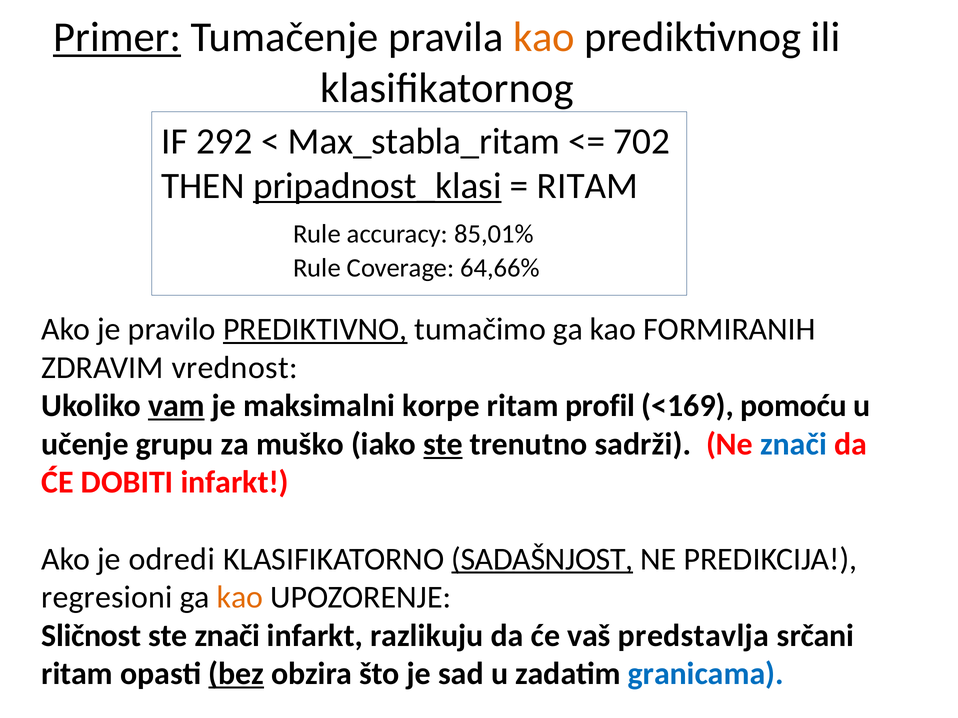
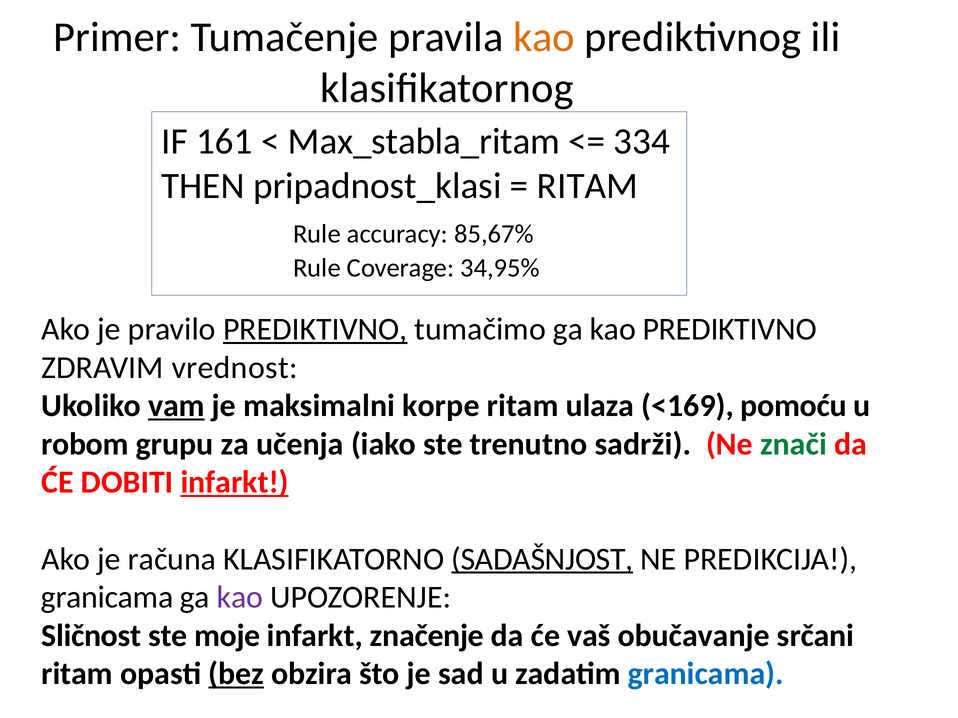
Primer underline: present -> none (117, 37)
292: 292 -> 161 (224, 141)
702: 702 -> 334 (642, 141)
pripadnost_klasi underline: present -> none (377, 186)
85,01%: 85,01% -> 85,67% (494, 234)
64,66%: 64,66% -> 34,95% (500, 268)
kao FORMIRANIH: FORMIRANIH -> PREDIKTIVNO (730, 329)
profil: profil -> ulaza (600, 406)
učenje: učenje -> robom (85, 444)
muško: muško -> učenja (300, 444)
ste underline: present -> none (443, 444)
znači colour: blue -> green (793, 444)
infarkt underline: none -> present (235, 483)
odredi: odredi -> računa (172, 559)
regresioni: regresioni -> granicama (107, 598)
kao colour: orange -> purple (240, 598)
ste znači: znači -> moje (227, 636)
razlikuju: razlikuju -> značenje (427, 636)
predstavlja: predstavlja -> obučavanje (694, 636)
